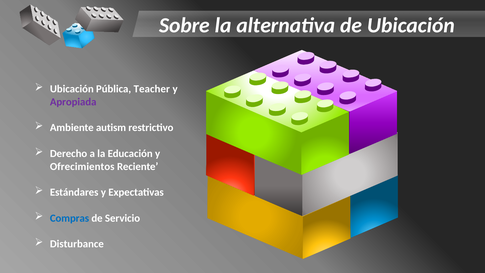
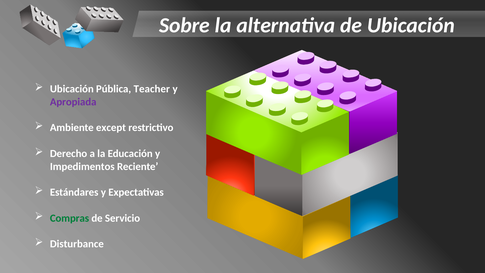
autism: autism -> except (111, 128)
Ofrecimientos: Ofrecimientos -> Impedimentos (82, 166)
Compras colour: blue -> green (69, 218)
